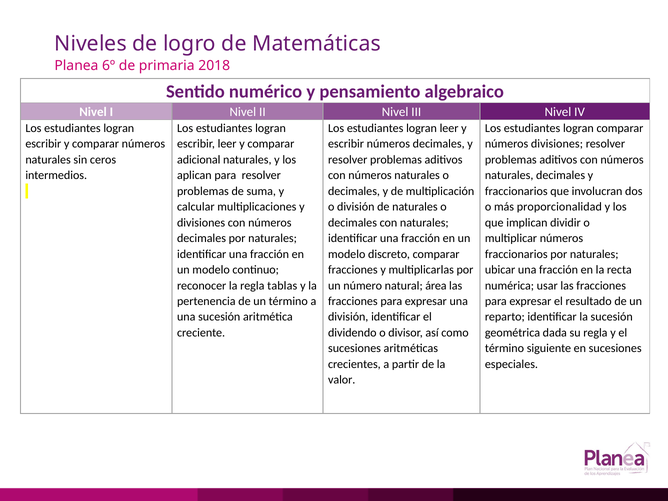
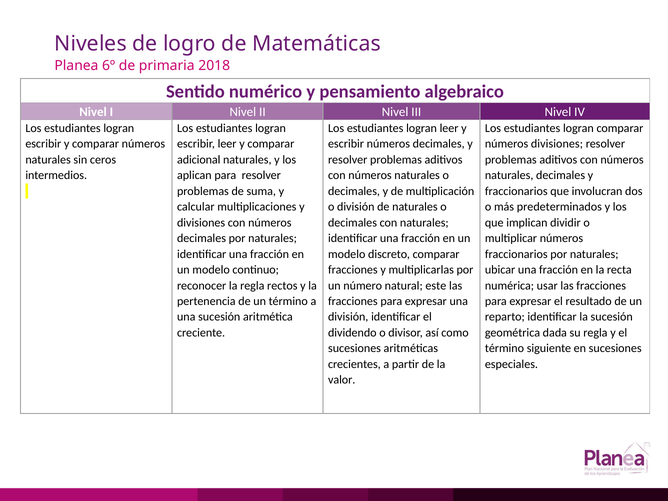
proporcionalidad: proporcionalidad -> predeterminados (559, 207)
tablas: tablas -> rectos (282, 286)
área: área -> este (436, 286)
